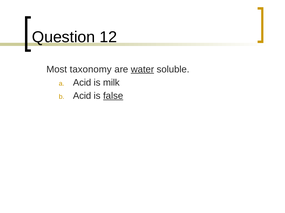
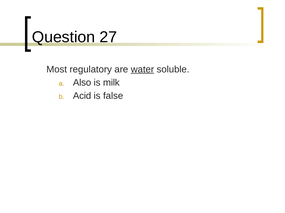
12: 12 -> 27 (108, 37)
taxonomy: taxonomy -> regulatory (91, 70)
Acid: Acid -> Also (82, 83)
false underline: present -> none (113, 96)
